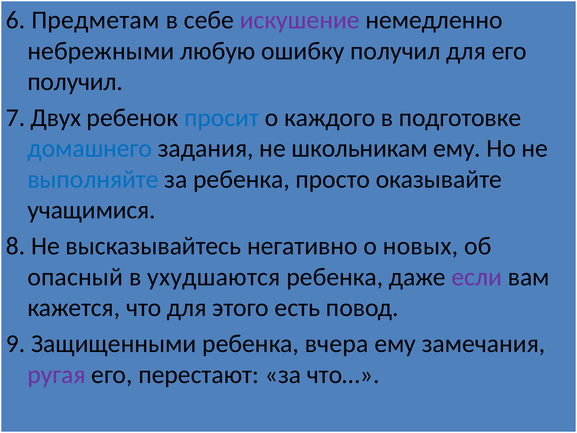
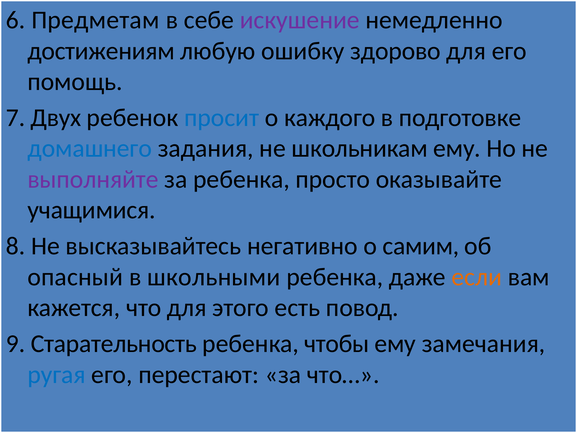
небрежными: небрежными -> достижениям (101, 51)
ошибку получил: получил -> здорово (396, 51)
получил: получил -> помощь (75, 82)
выполняйте colour: blue -> purple (93, 179)
новых: новых -> самим (421, 246)
ухудшаются: ухудшаются -> школьными (214, 277)
если colour: purple -> orange (477, 277)
Защищенными: Защищенными -> Старательность (114, 344)
вчера: вчера -> чтобы (337, 344)
ругая colour: purple -> blue (56, 374)
